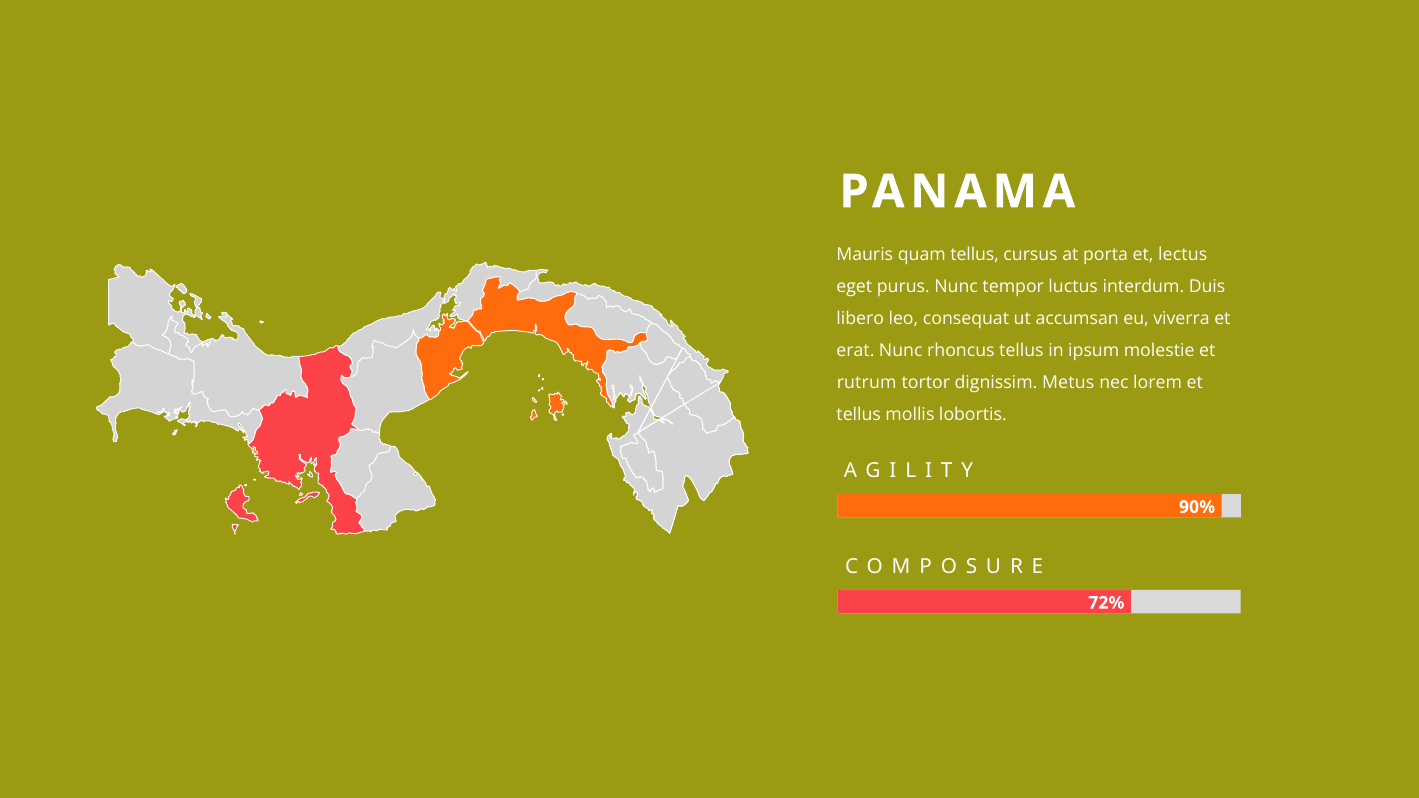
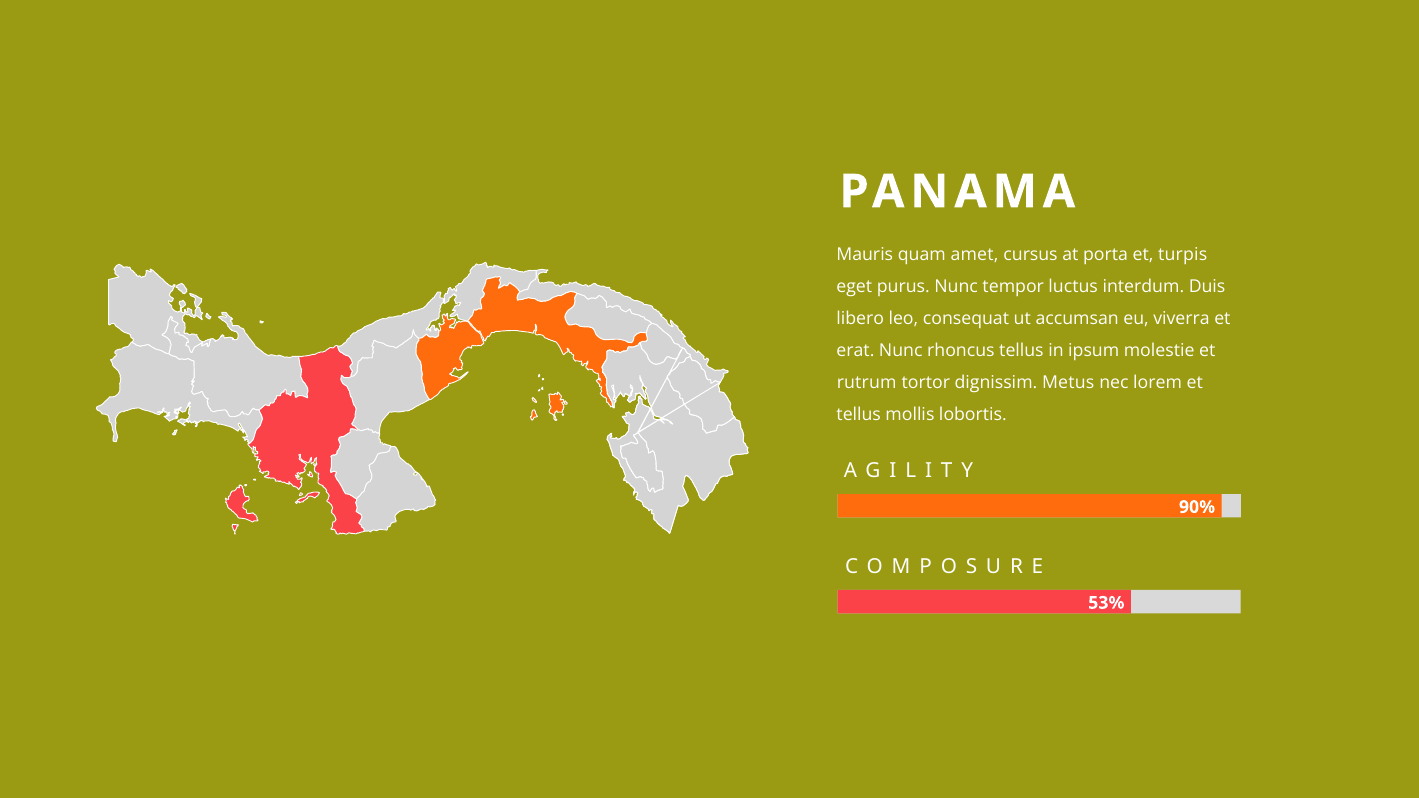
quam tellus: tellus -> amet (975, 255)
lectus: lectus -> turpis (1183, 255)
72%: 72% -> 53% (1106, 603)
